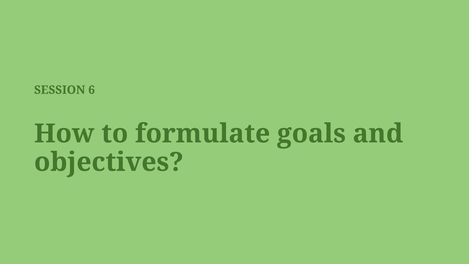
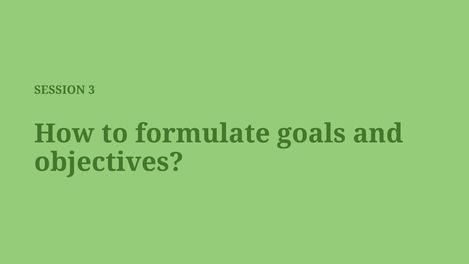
6: 6 -> 3 (92, 90)
